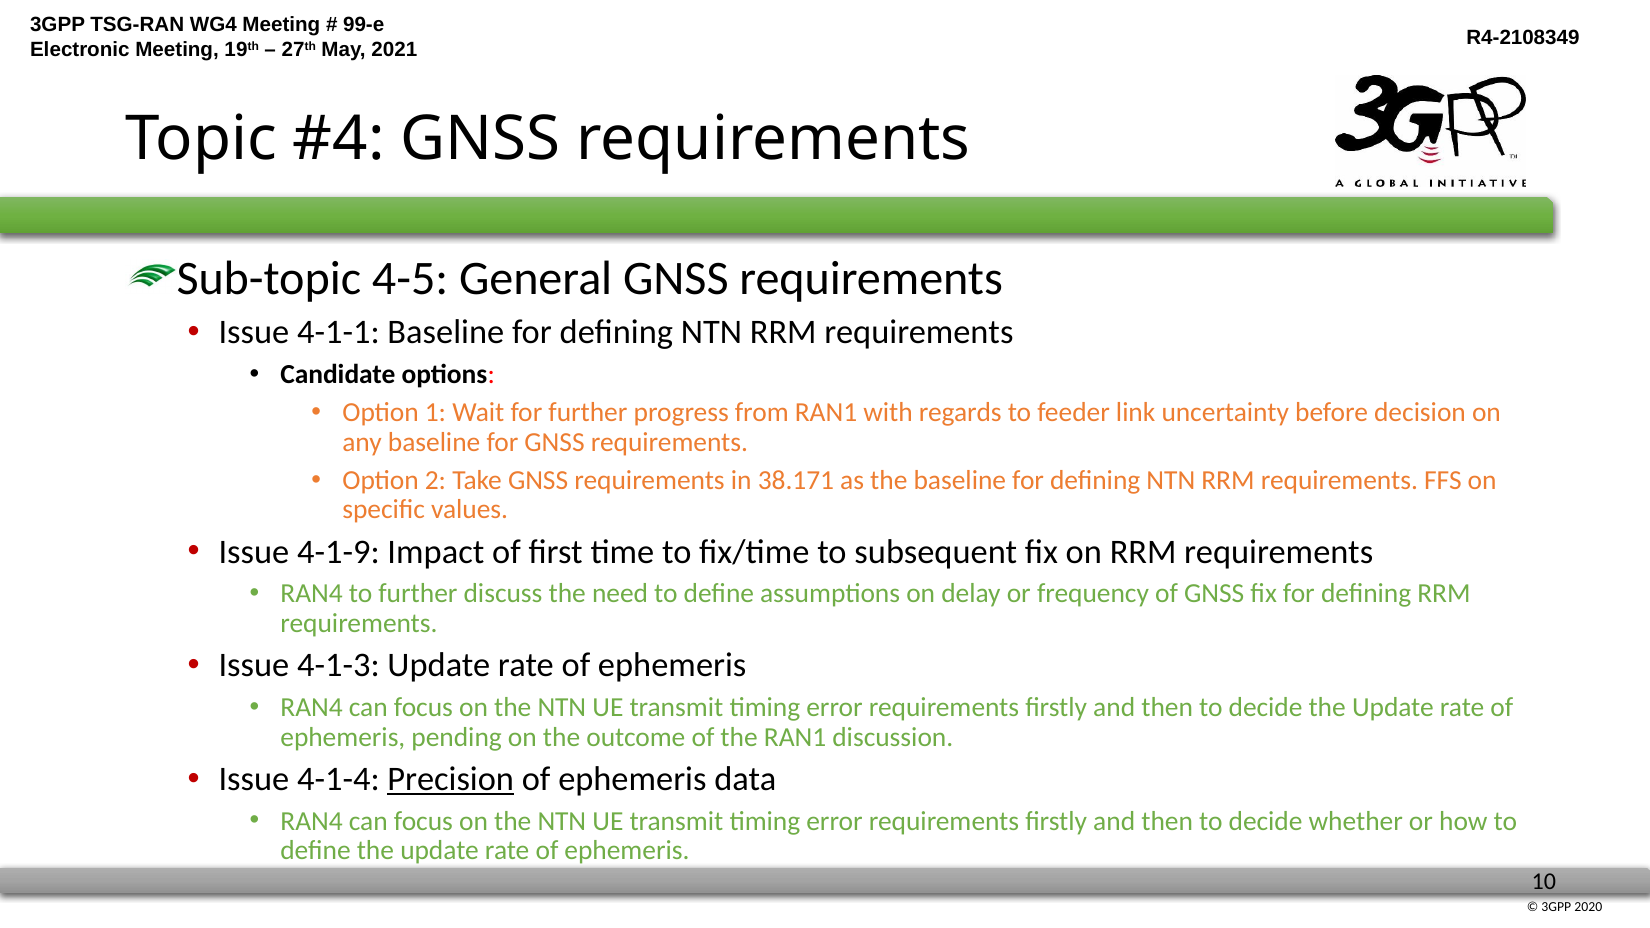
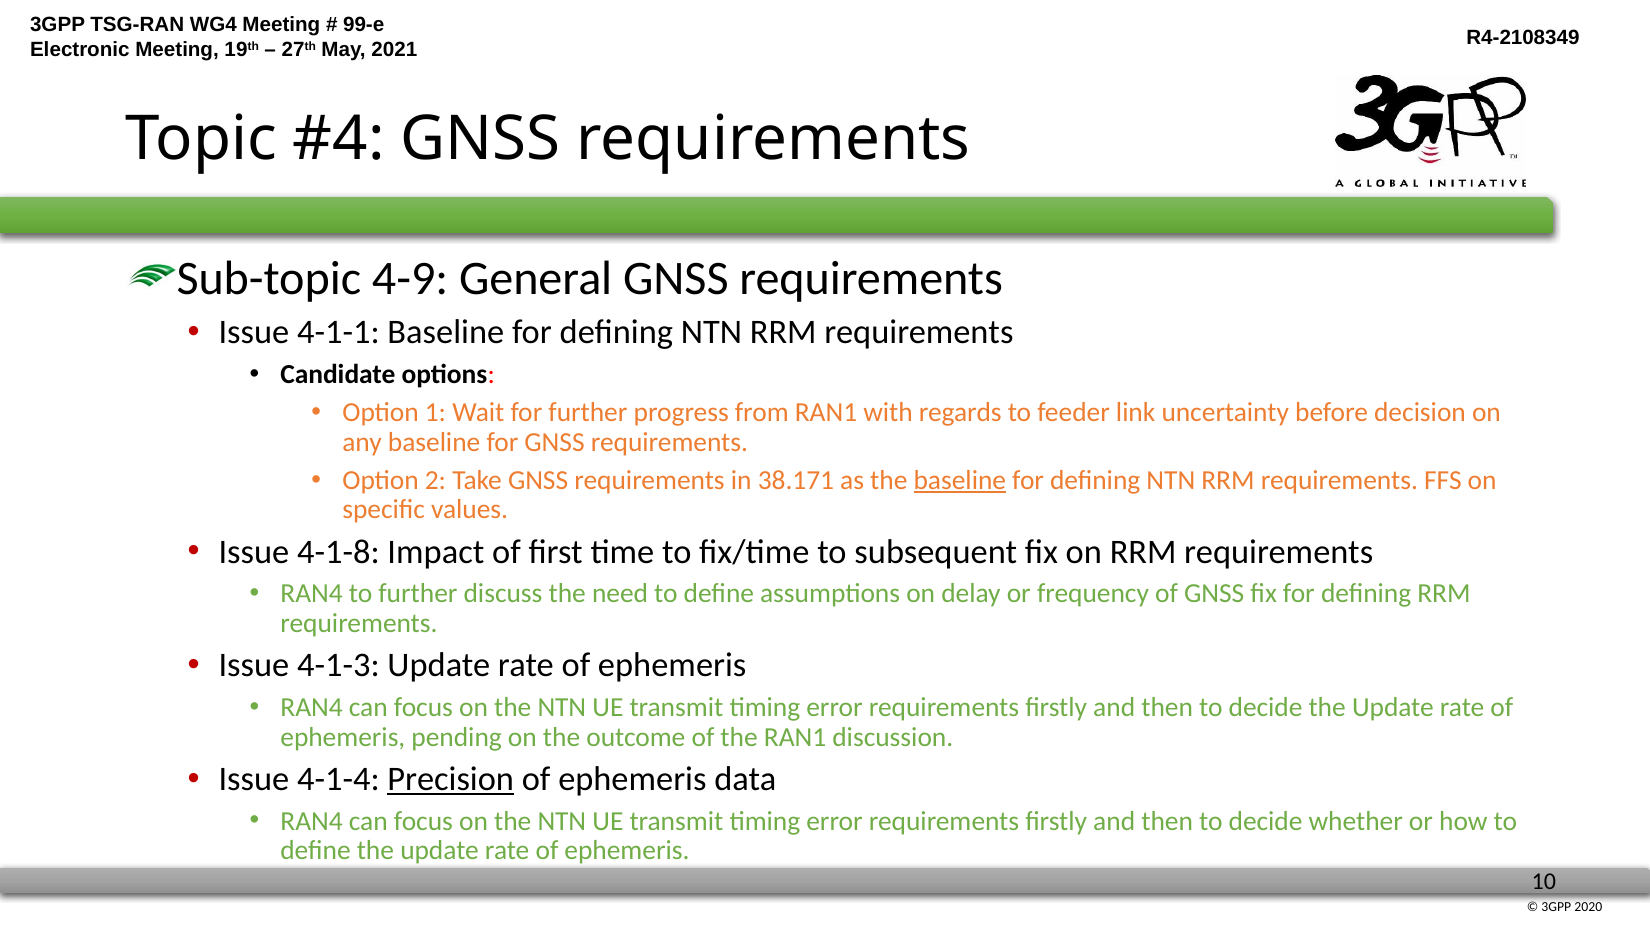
4-5: 4-5 -> 4-9 (410, 279)
baseline underline: none -> present (960, 480)
4-1-9: 4-1-9 -> 4-1-8 (338, 552)
